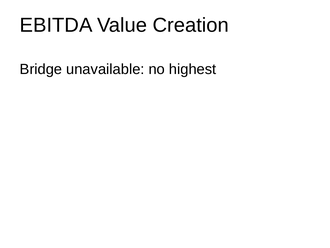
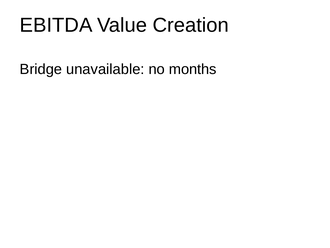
highest: highest -> months (193, 69)
